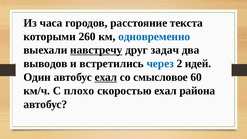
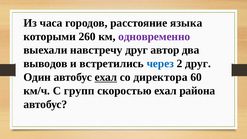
текста: текста -> языка (186, 23)
одновременно colour: blue -> purple (154, 36)
навстречу underline: present -> none (96, 50)
задач: задач -> автор (165, 50)
2 идей: идей -> друг (198, 64)
смысловое: смысловое -> директора (160, 77)
плохо: плохо -> групп (79, 91)
